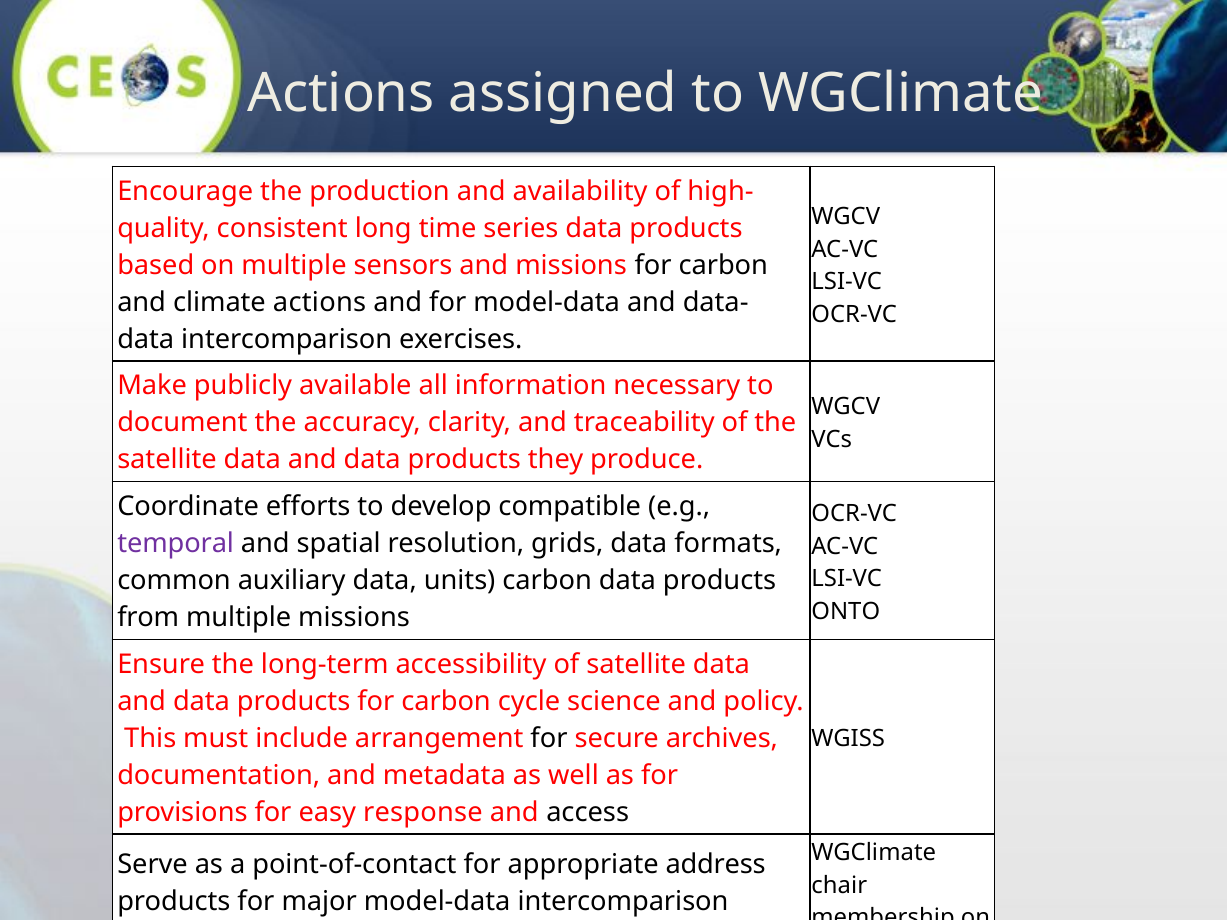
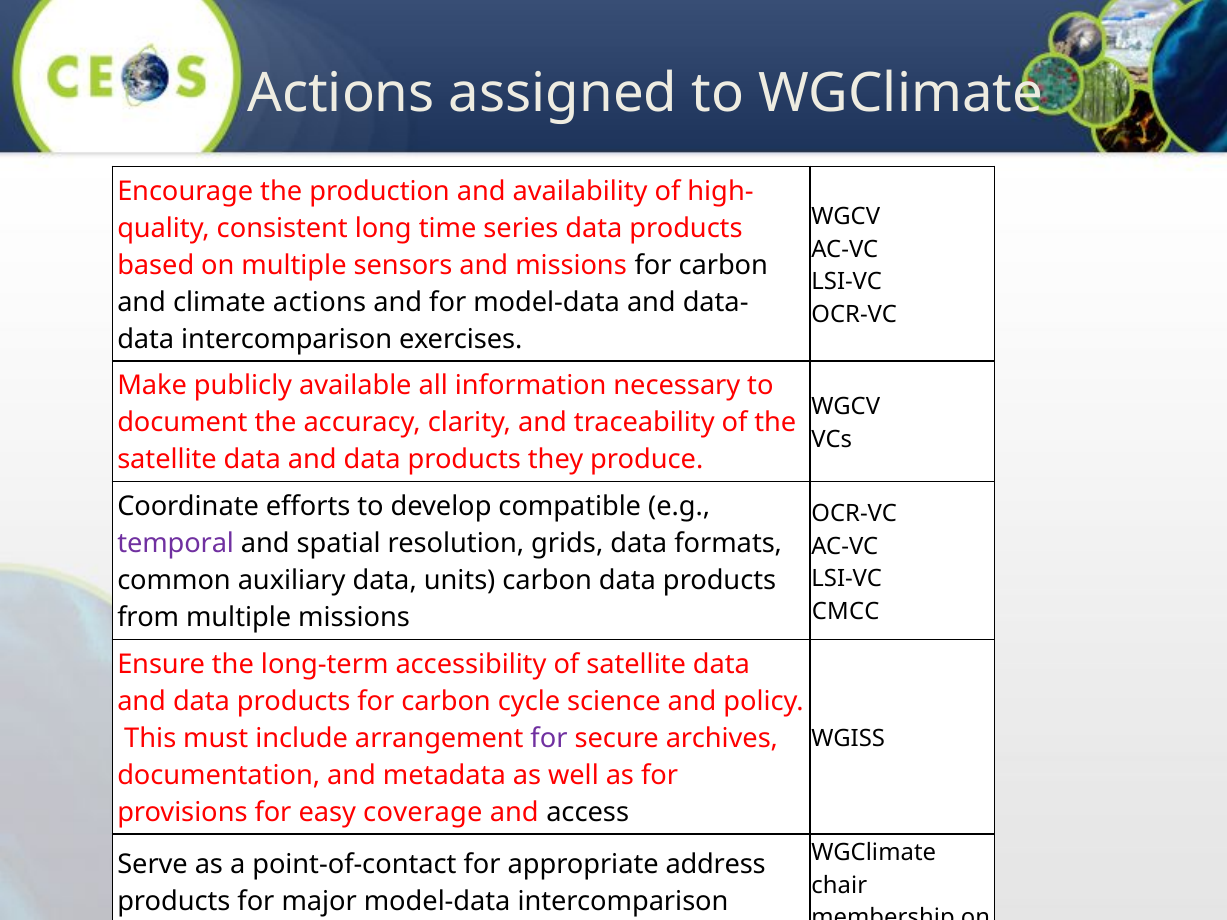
ONTO: ONTO -> CMCC (846, 611)
for colour: black -> purple (549, 738)
response: response -> coverage (423, 812)
